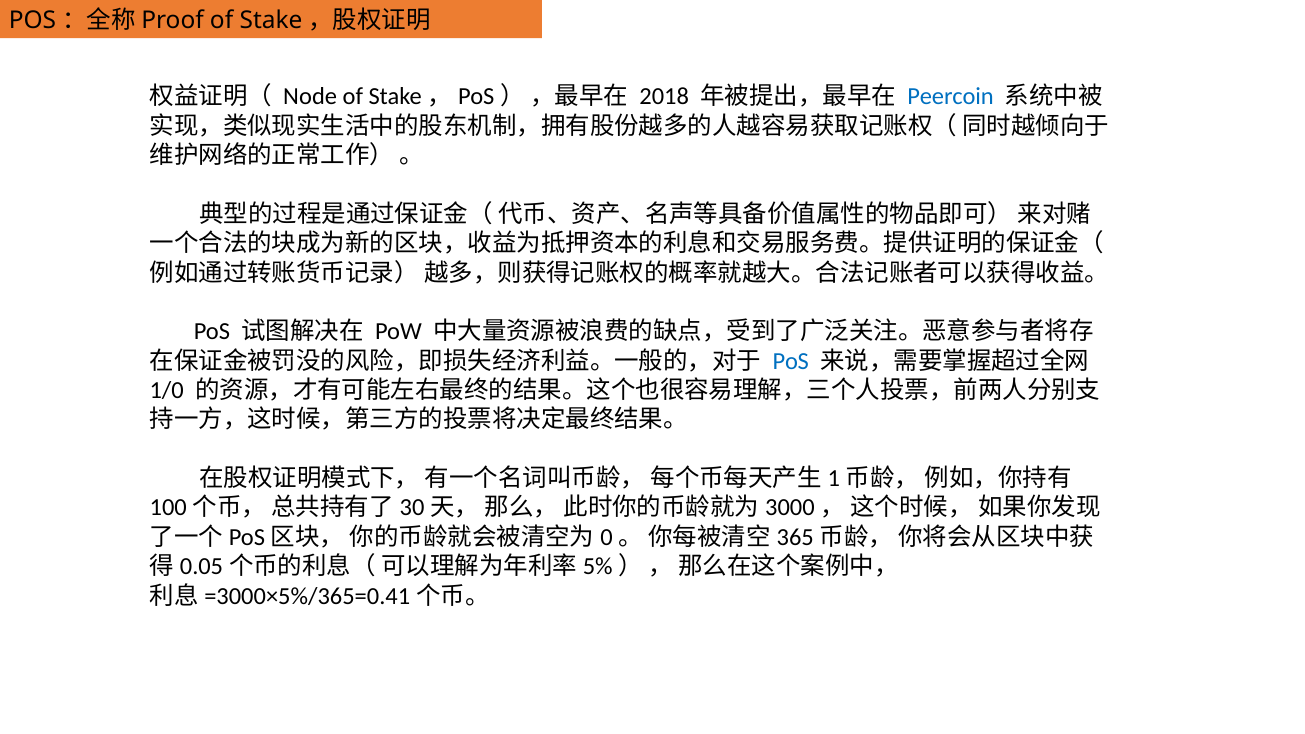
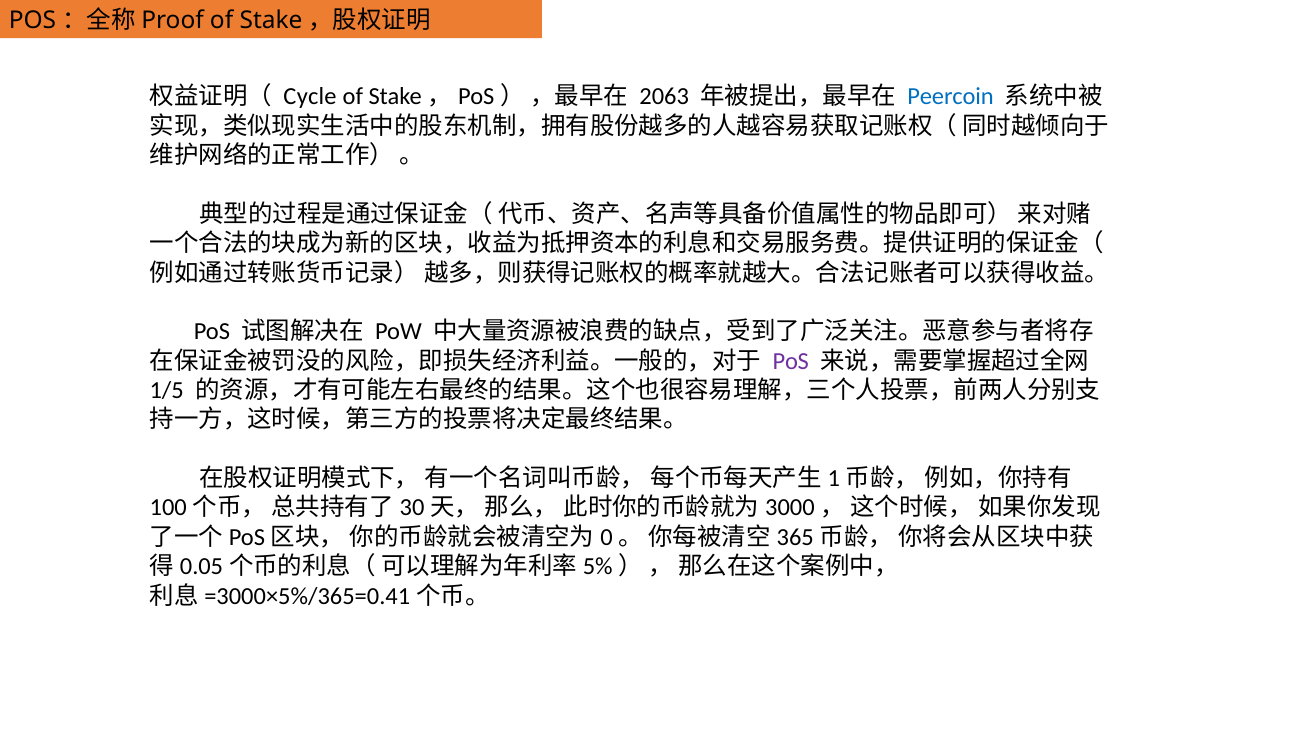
Node: Node -> Cycle (310, 97)
2018: 2018 -> 2063 (664, 97)
PoS colour: blue -> purple (791, 361)
1/0: 1/0 -> 1/5 (167, 391)
